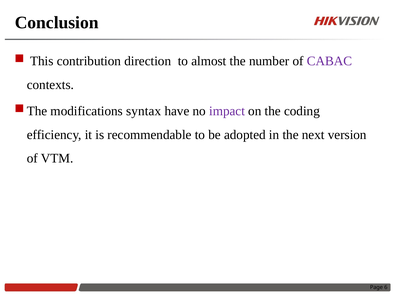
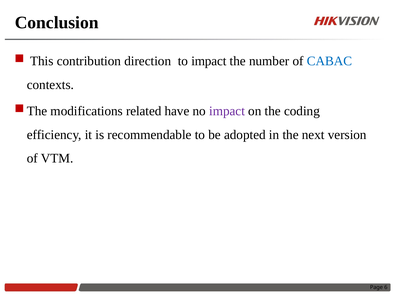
to almost: almost -> impact (209, 61)
CABAC colour: purple -> blue (329, 61)
syntax: syntax -> related (144, 111)
